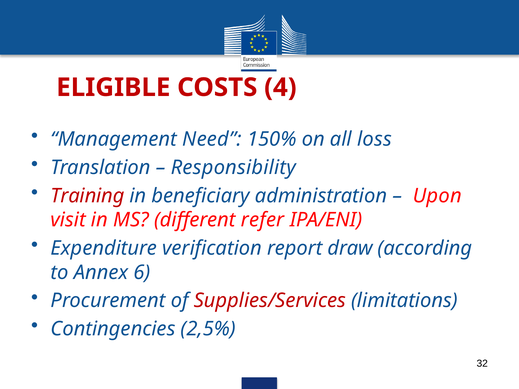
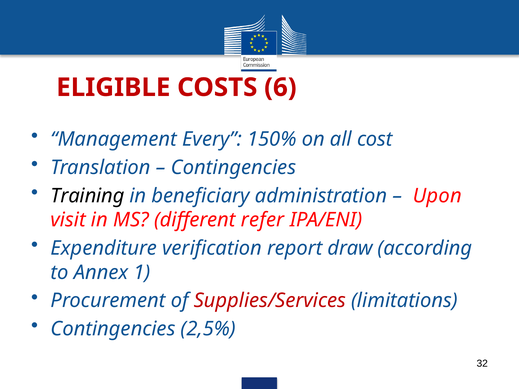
4: 4 -> 6 (280, 87)
Need: Need -> Every (212, 139)
loss: loss -> cost (375, 139)
Responsibility: Responsibility -> Contingencies (233, 168)
Training colour: red -> black (87, 196)
6: 6 -> 1 (142, 273)
